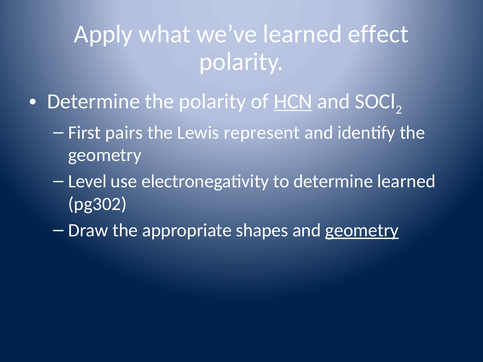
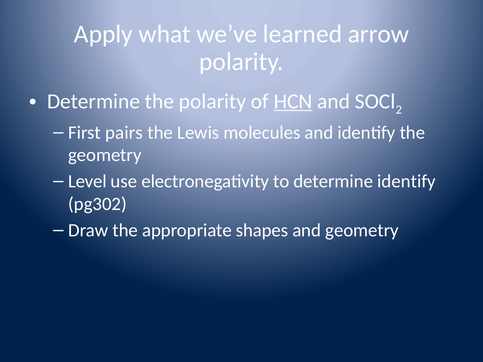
effect: effect -> arrow (378, 34)
represent: represent -> molecules (262, 133)
determine learned: learned -> identify (407, 181)
geometry underline: present -> none (362, 230)
